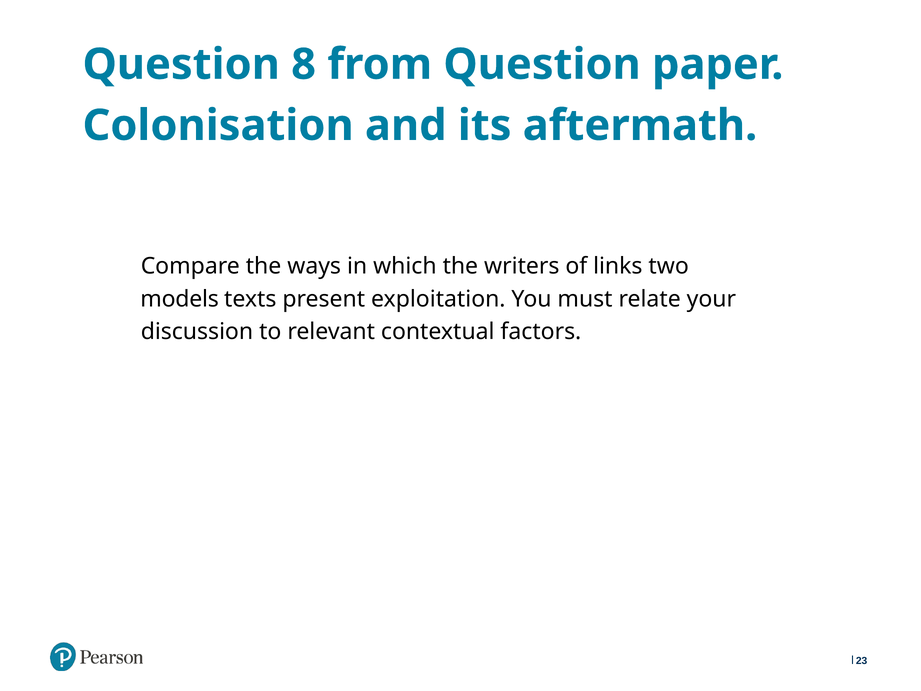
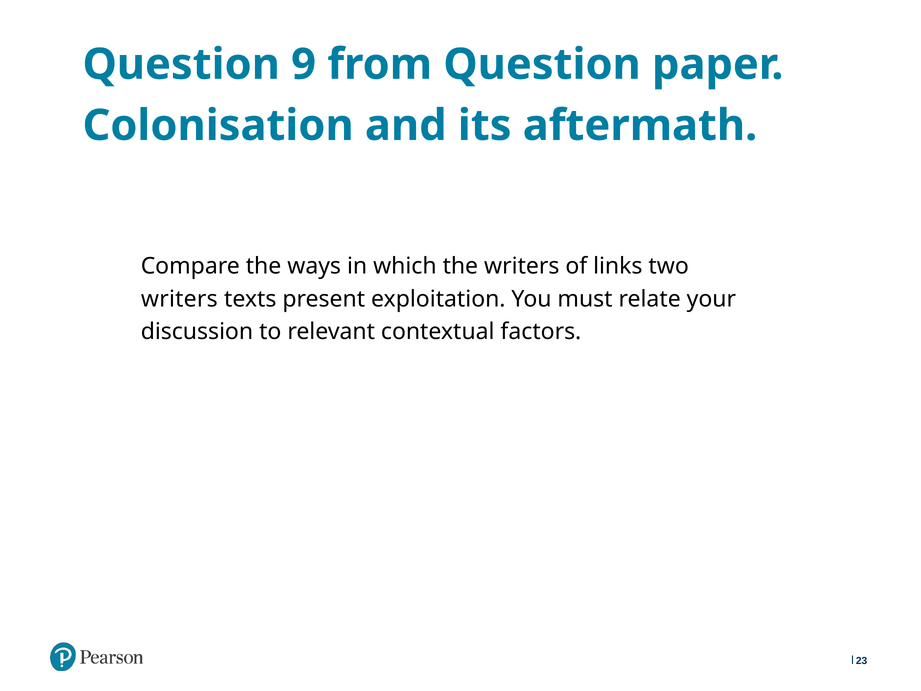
8: 8 -> 9 (304, 64)
models: models -> writers (179, 299)
